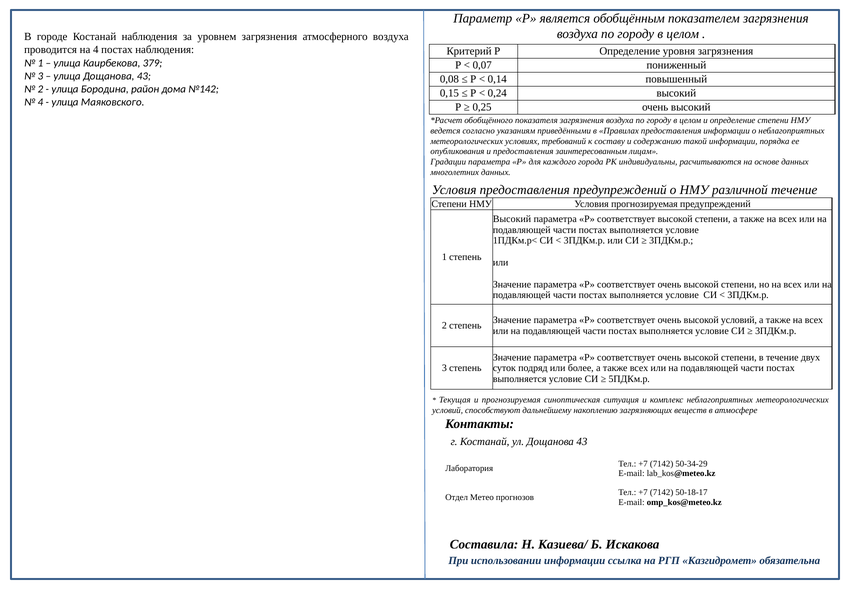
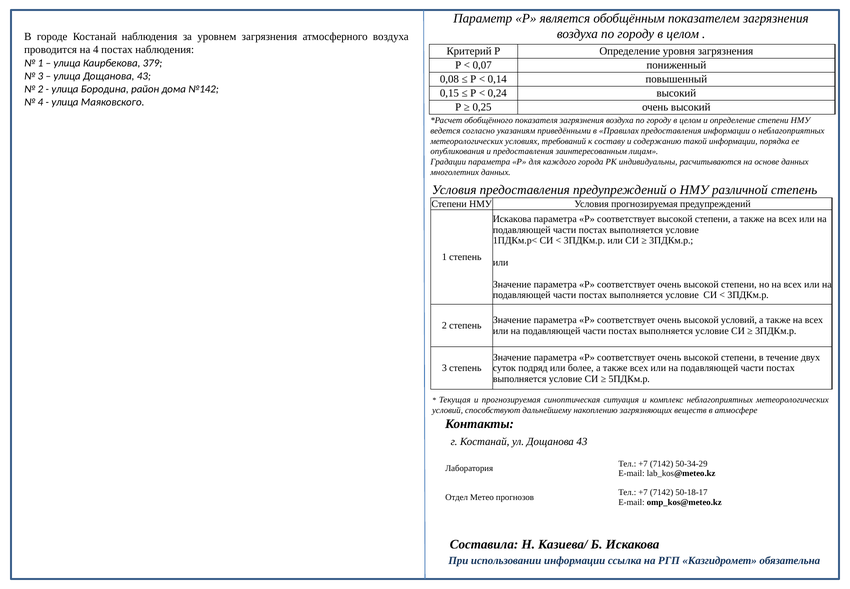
различной течение: течение -> степень (794, 190)
Высокий: Высокий -> Искакова (512, 219)
